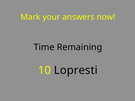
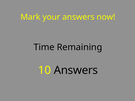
10 Lopresti: Lopresti -> Answers (76, 70)
